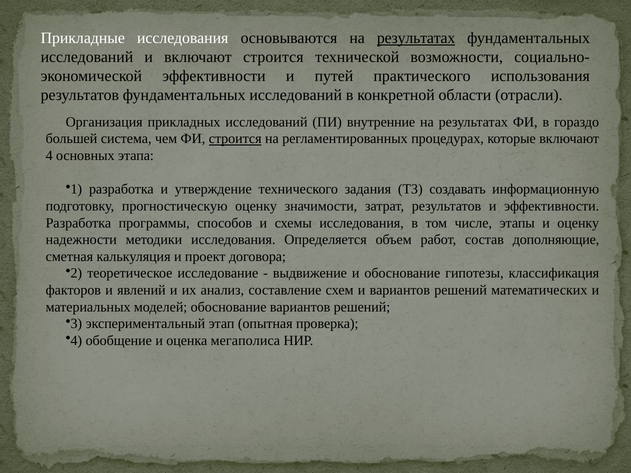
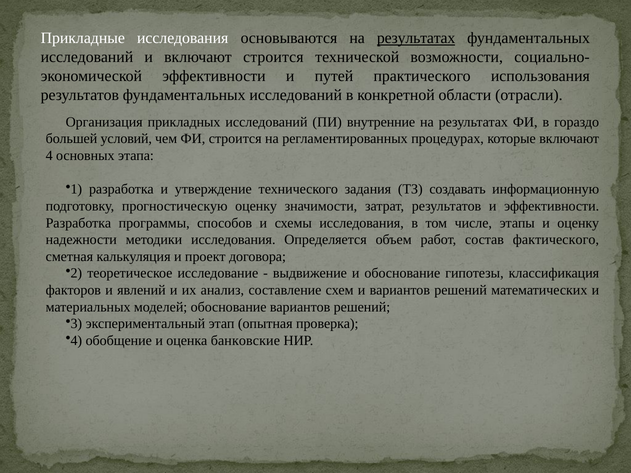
система: система -> условий (126, 139)
строится underline: present -> none (235, 139)
дополняющие: дополняющие -> фактического (556, 240)
мегаполиса: мегаполиса -> банковские (245, 341)
